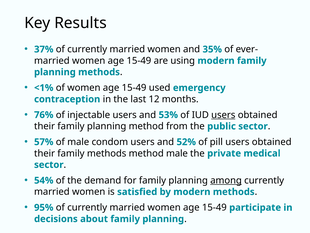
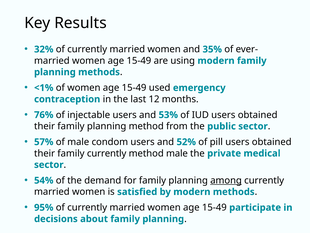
37%: 37% -> 32% (44, 49)
users underline: present -> none (223, 115)
family methods: methods -> currently (107, 153)
